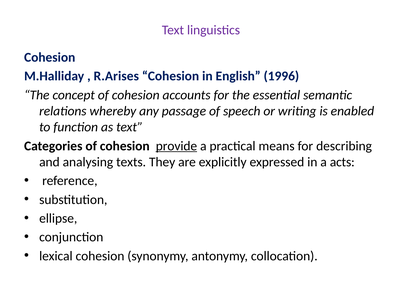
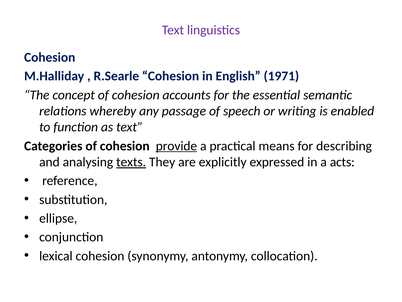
R.Arises: R.Arises -> R.Searle (116, 76)
1996: 1996 -> 1971 (281, 76)
texts underline: none -> present (131, 162)
